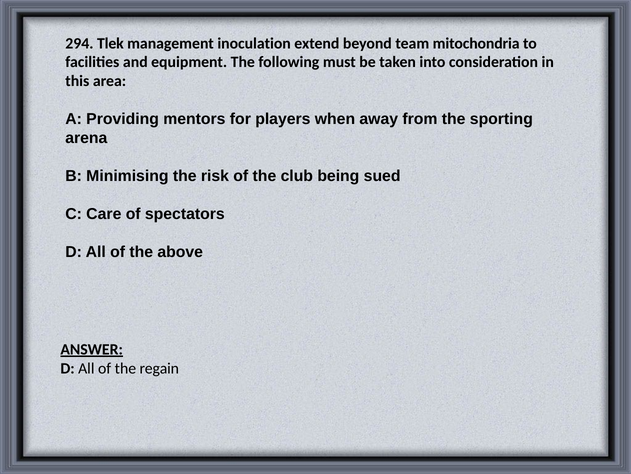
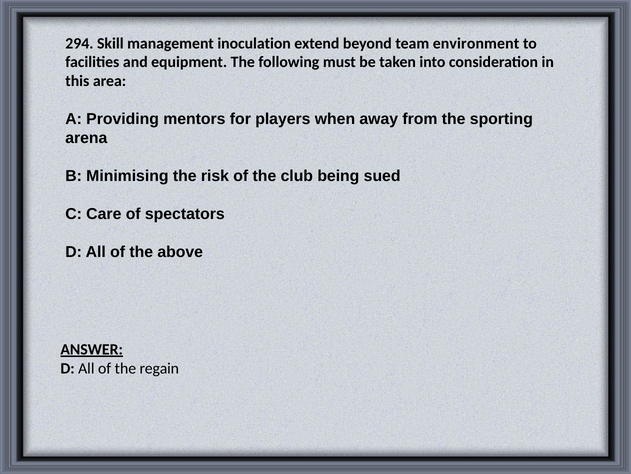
Tlek: Tlek -> Skill (110, 43)
mitochondria: mitochondria -> environment (476, 43)
